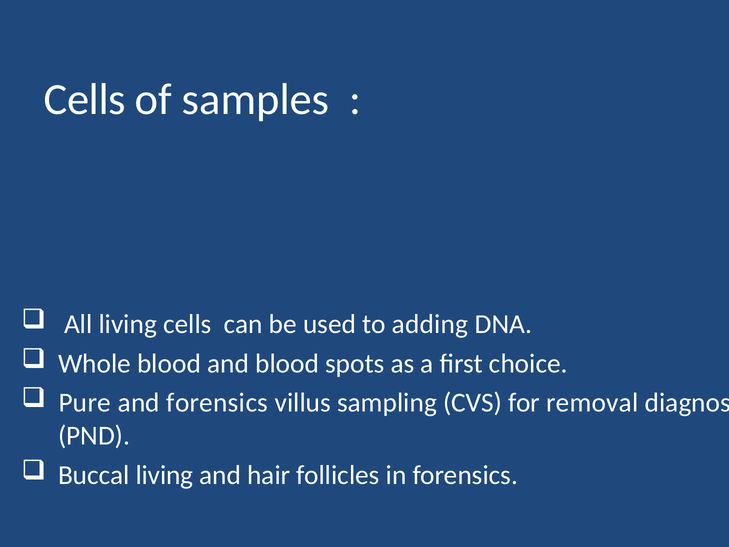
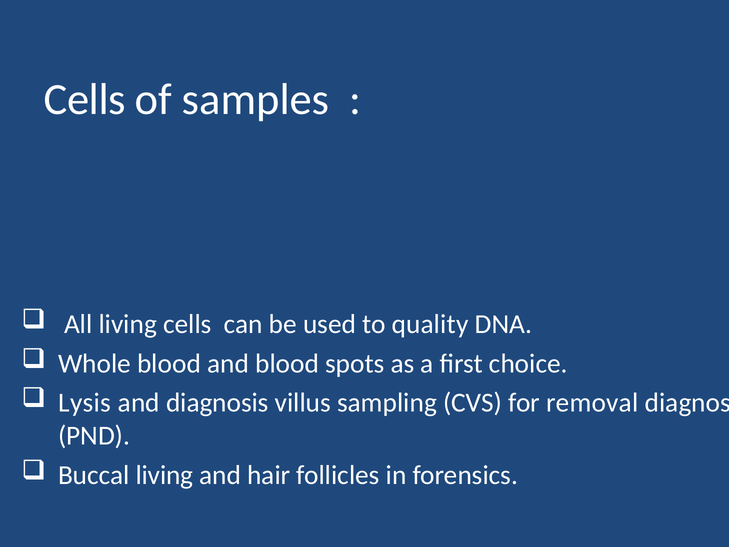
adding: adding -> quality (430, 324)
Pure: Pure -> Lysis (85, 403)
and forensics: forensics -> diagnosis (217, 403)
